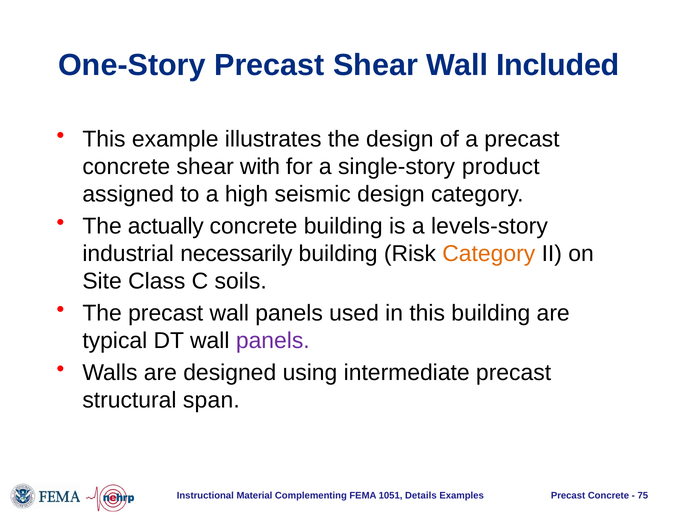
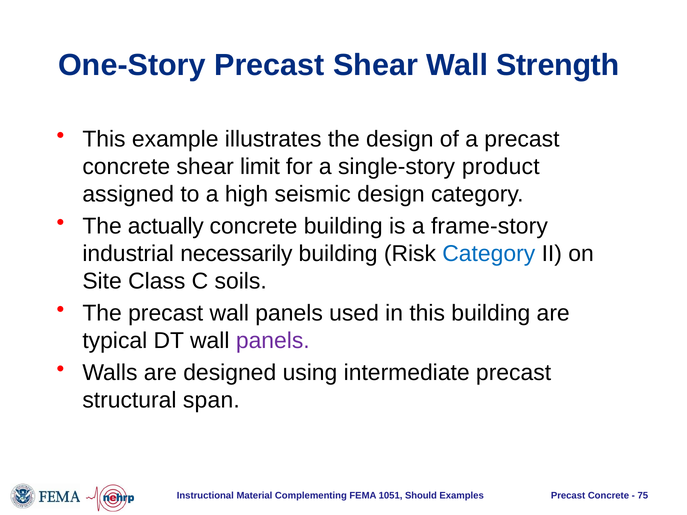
Included: Included -> Strength (558, 65)
with: with -> limit (260, 167)
levels-story: levels-story -> frame-story (489, 226)
Category colour: orange -> blue (489, 254)
Details: Details -> Should (421, 496)
